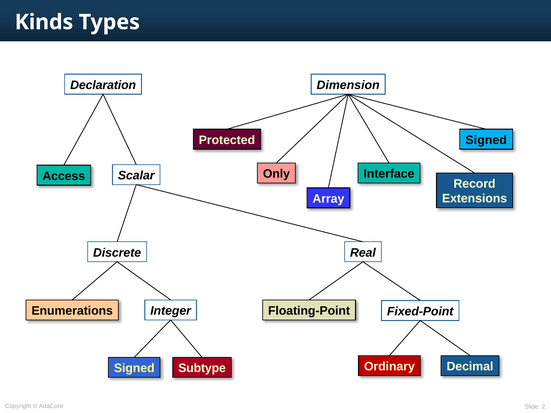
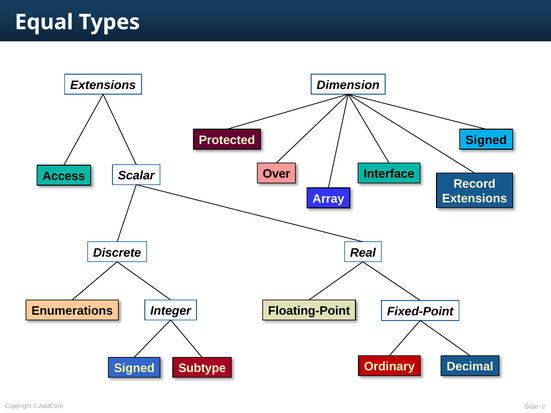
Kinds: Kinds -> Equal (44, 22)
Declaration: Declaration -> Extensions (103, 85)
Only: Only -> Over (276, 174)
